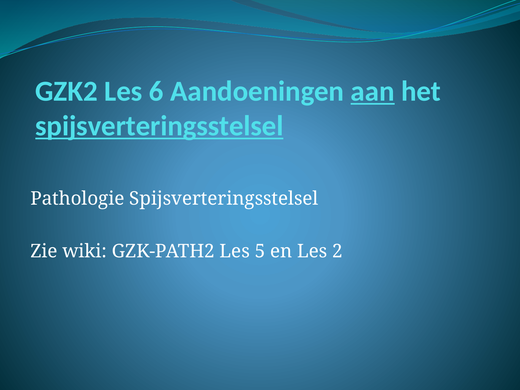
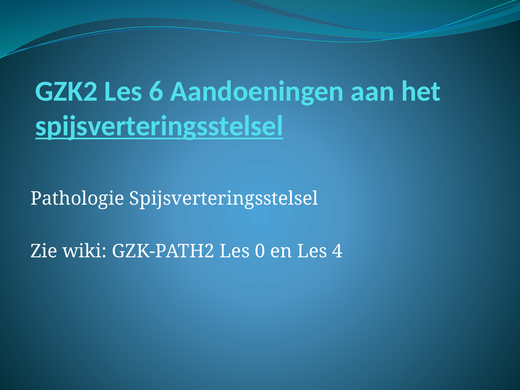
aan underline: present -> none (373, 91)
5: 5 -> 0 (260, 251)
2: 2 -> 4 (337, 251)
